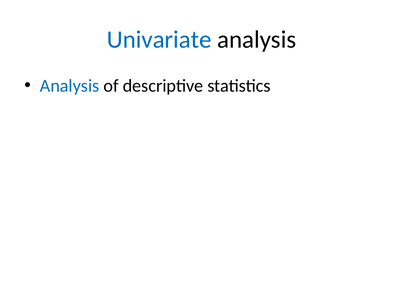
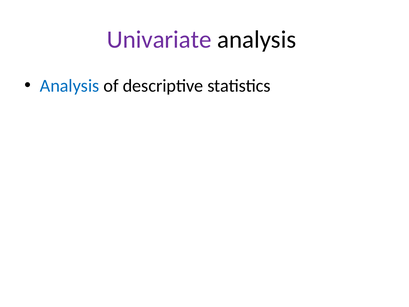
Univariate colour: blue -> purple (159, 40)
